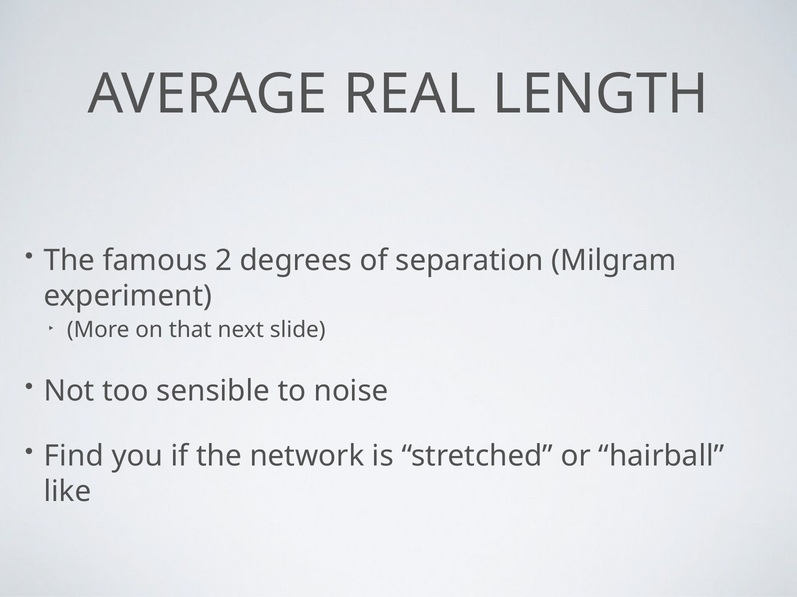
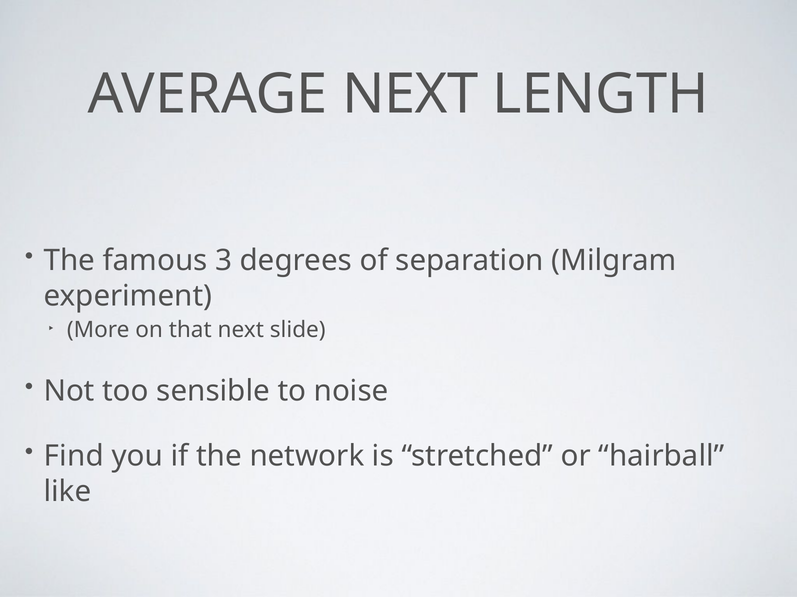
AVERAGE REAL: REAL -> NEXT (410, 94)
2: 2 -> 3 (224, 261)
